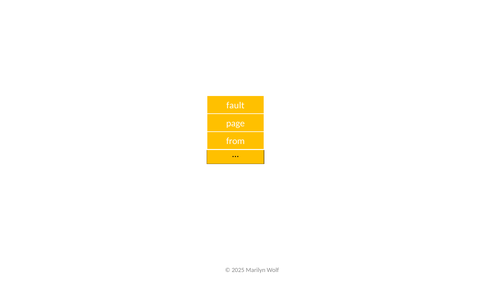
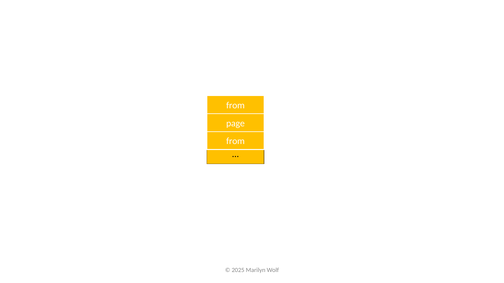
fault: fault -> from (235, 106)
